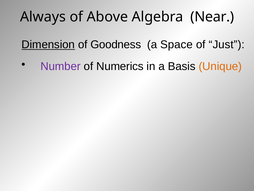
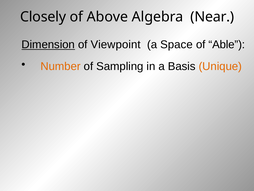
Always: Always -> Closely (43, 17)
Goodness: Goodness -> Viewpoint (116, 44)
Just: Just -> Able (227, 44)
Number colour: purple -> orange (61, 66)
Numerics: Numerics -> Sampling (120, 66)
